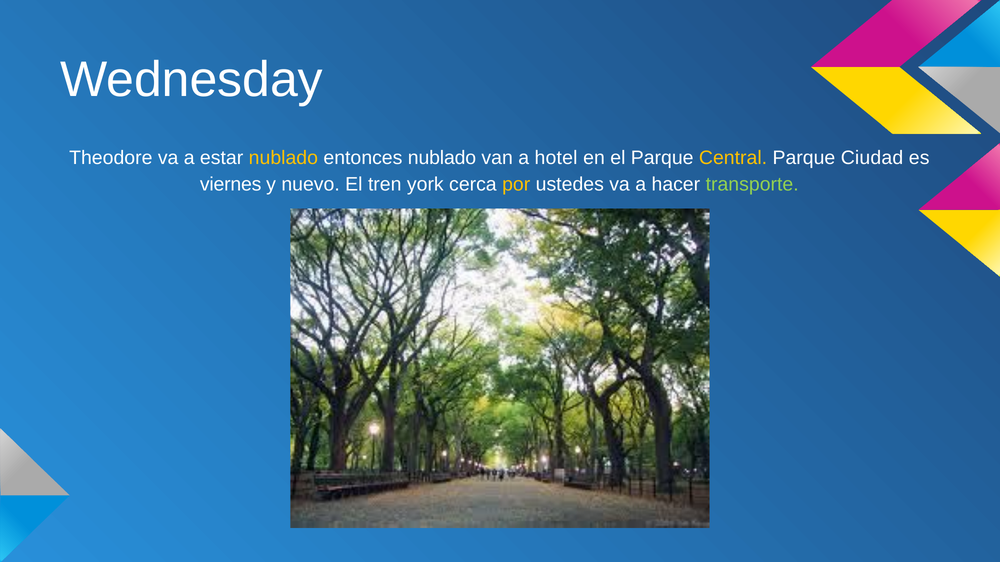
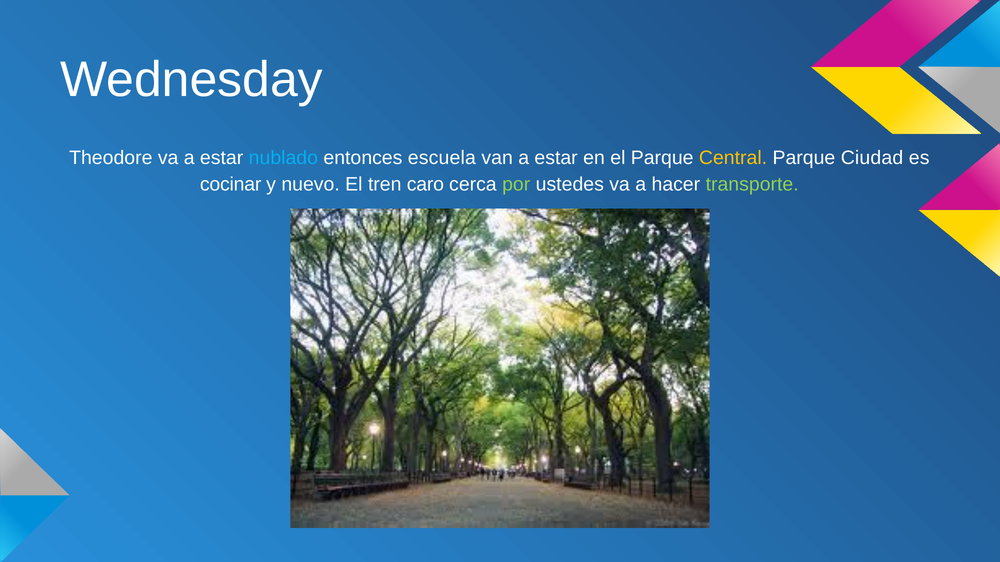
nublado colour: yellow -> light blue (283, 158)
entonces nublado: nublado -> escuela (442, 158)
van a hotel: hotel -> estar (556, 158)
viernes: viernes -> cocinar (231, 185)
york: york -> caro (425, 185)
por colour: yellow -> light green (516, 185)
